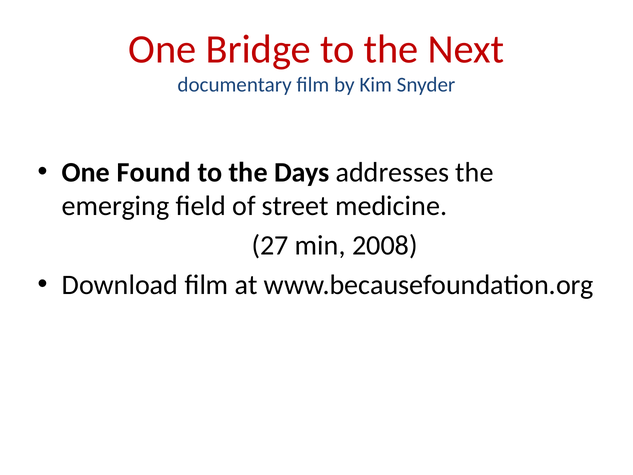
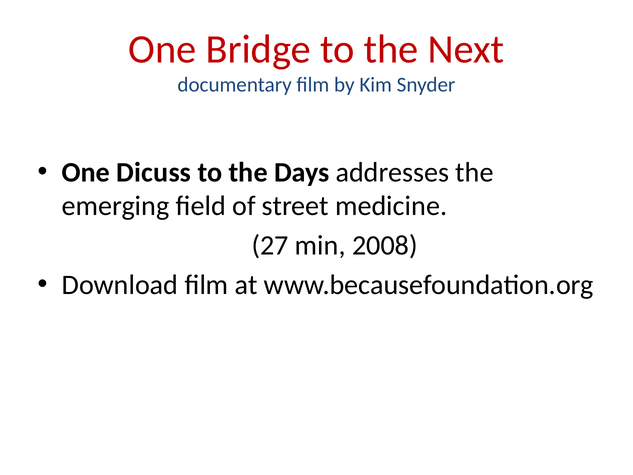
Found: Found -> Dicuss (154, 172)
